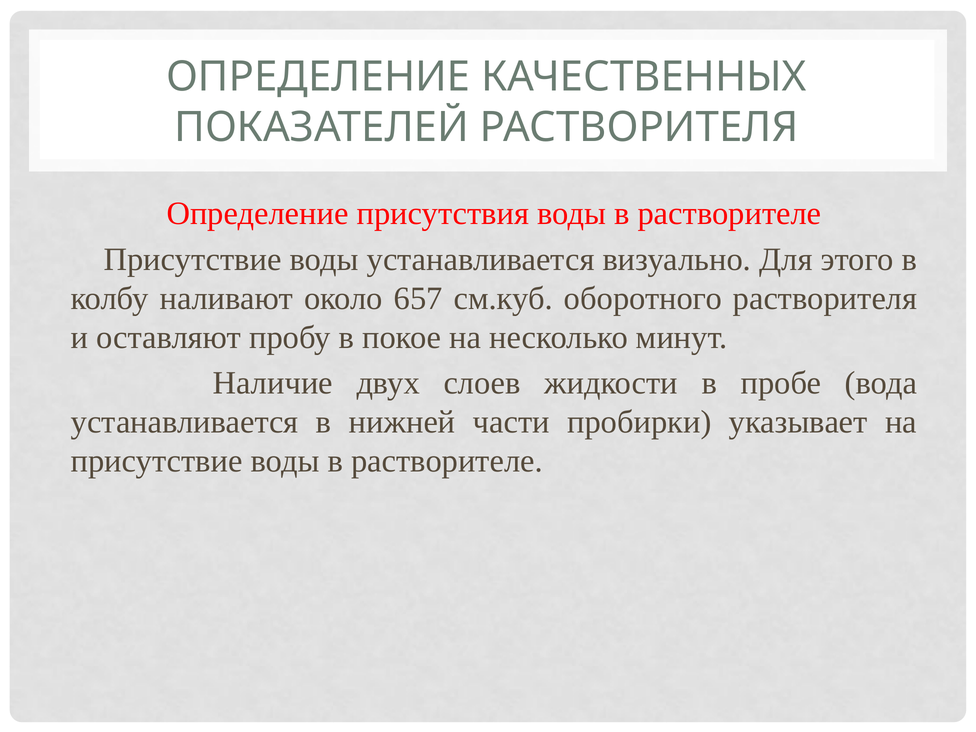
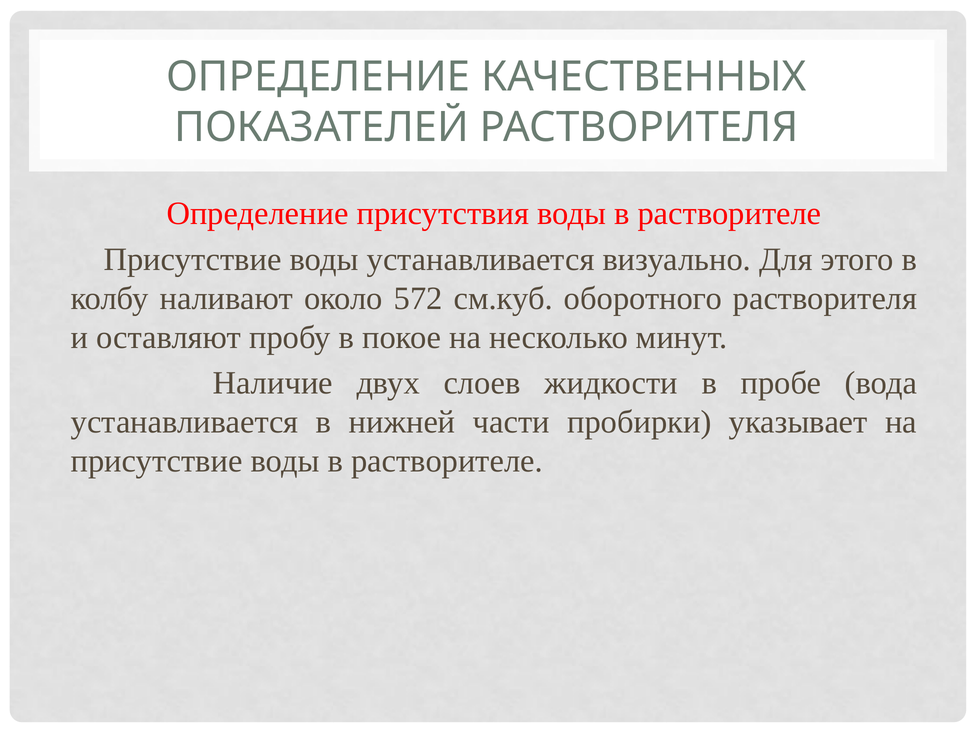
657: 657 -> 572 (418, 298)
